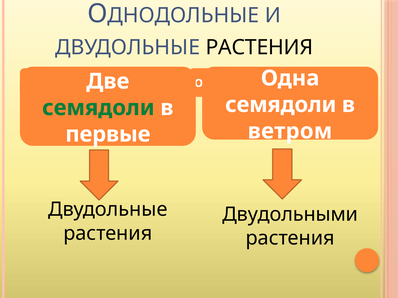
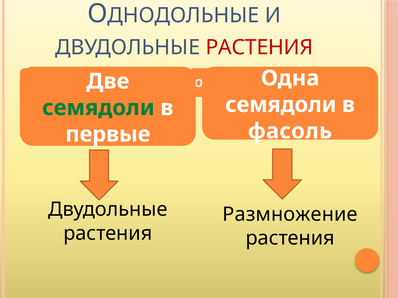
РАСТЕНИЯ colour: black -> red (259, 47)
ветром: ветром -> фасоль (290, 131)
Двудольными: Двудольными -> Размножение (290, 215)
